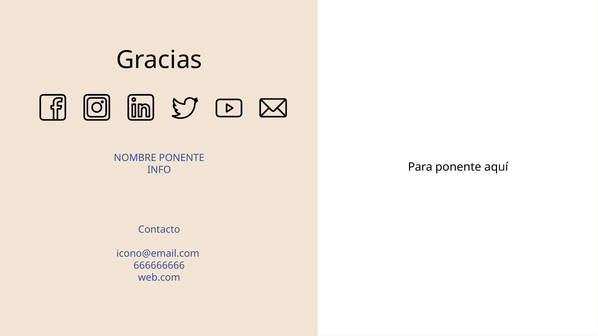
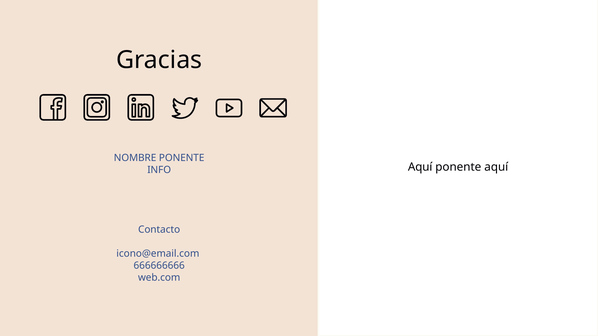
Para: Para -> Aquí (420, 167)
